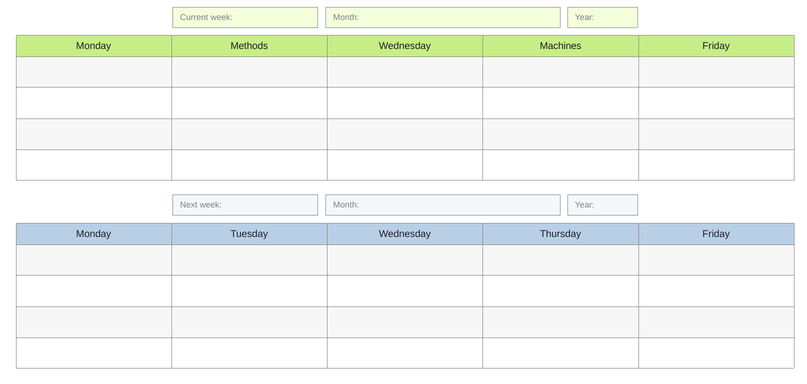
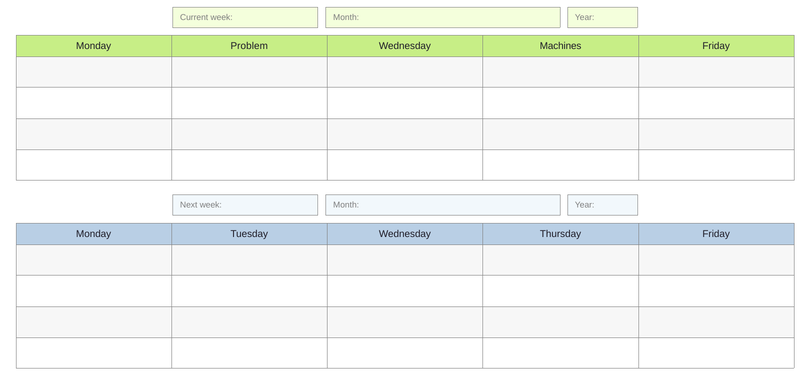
Methods: Methods -> Problem (249, 46)
